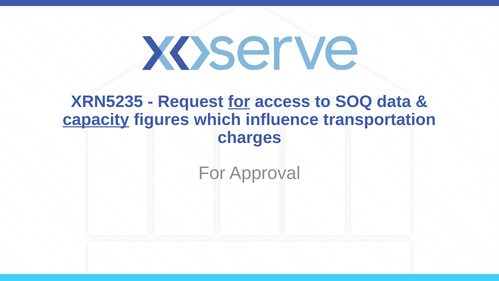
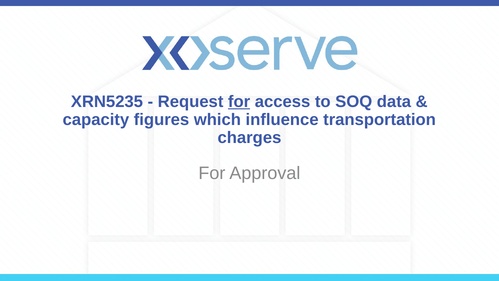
capacity underline: present -> none (96, 119)
